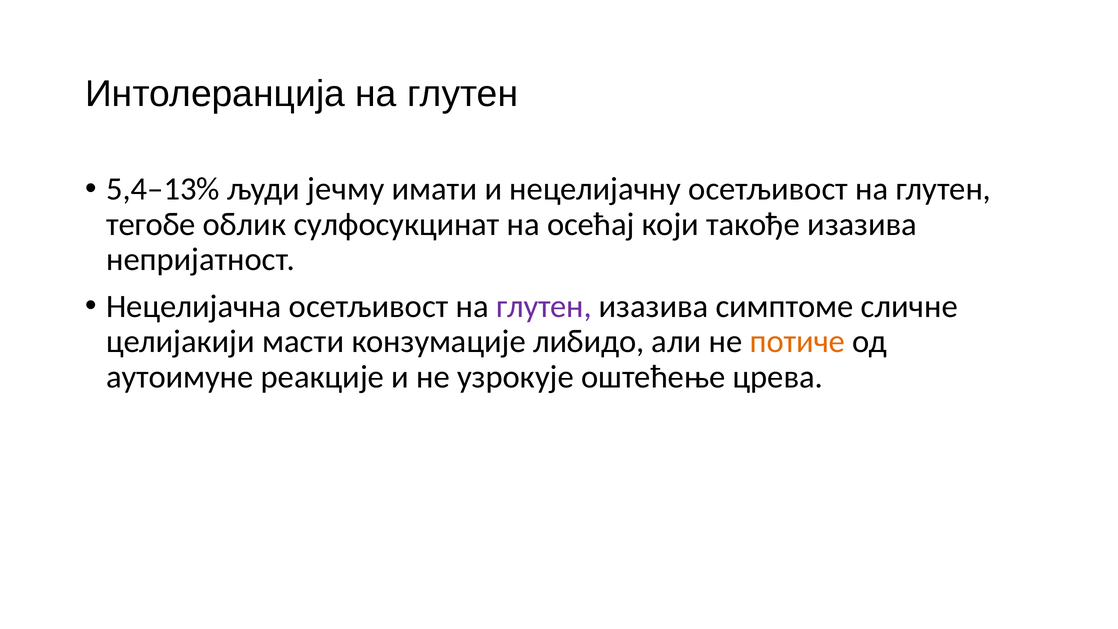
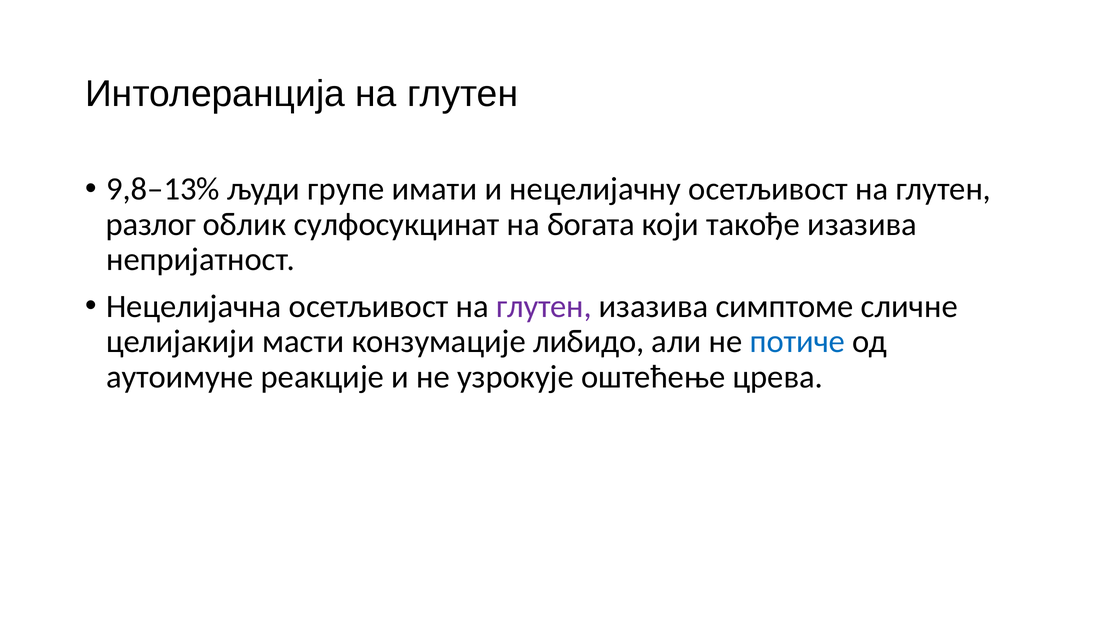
5,4–13%: 5,4–13% -> 9,8–13% (163, 189)
јечму: јечму -> групе (346, 189)
тегобе: тегобе -> разлог (151, 224)
осећај: осећај -> богата (591, 224)
потиче colour: orange -> blue (797, 342)
